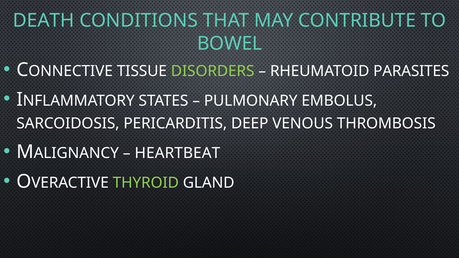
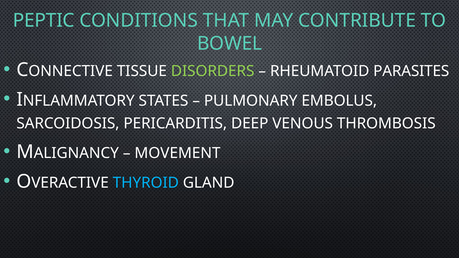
DEATH: DEATH -> PEPTIC (44, 20)
HEARTBEAT: HEARTBEAT -> MOVEMENT (178, 153)
THYROID colour: light green -> light blue (146, 183)
